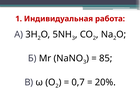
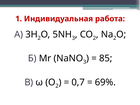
20%: 20% -> 69% (105, 82)
